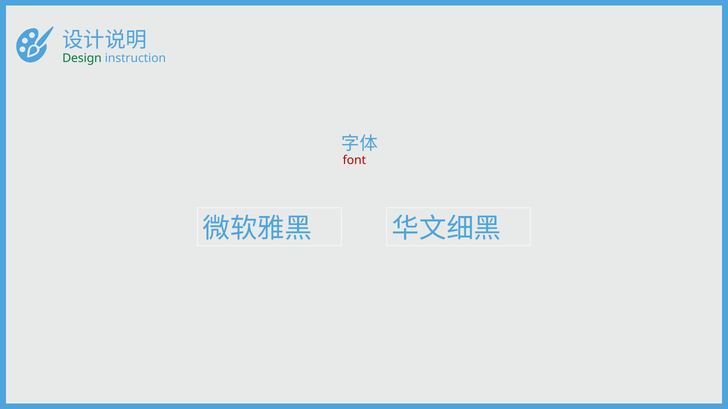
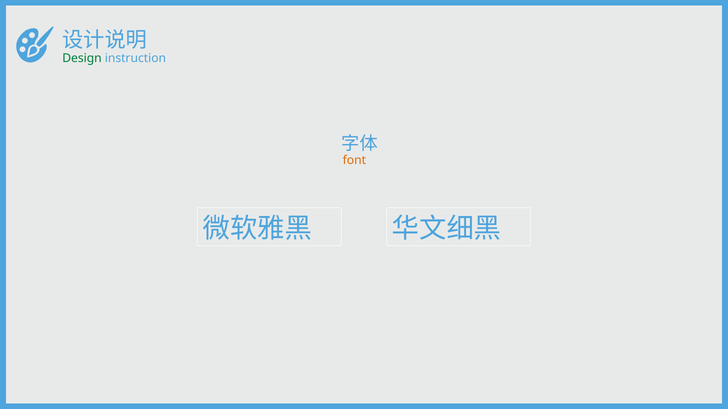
font colour: red -> orange (354, 160)
